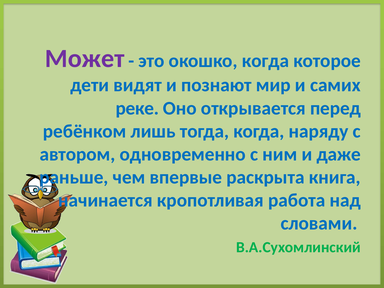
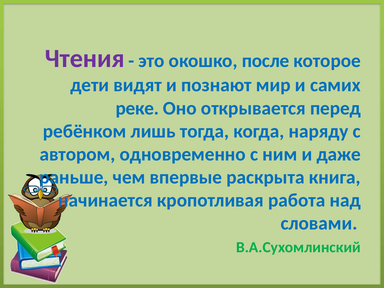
Может: Может -> Чтения (85, 58)
окошко когда: когда -> после (266, 61)
